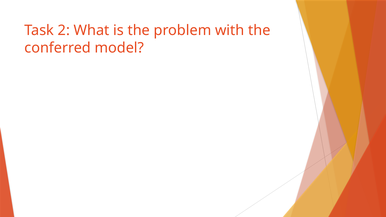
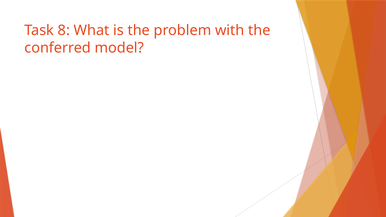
2: 2 -> 8 (64, 30)
